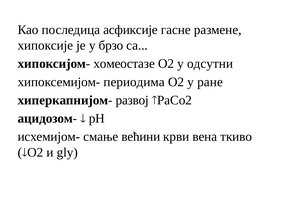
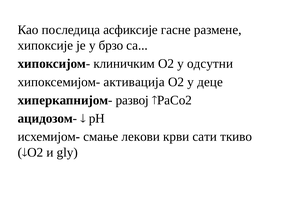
хомеостазе: хомеостазе -> клиничким (124, 64)
периодима: периодима -> активација (134, 82)
ране: ране -> деце (210, 82)
већини: већини -> лекови (141, 137)
вена: вена -> сати (205, 137)
